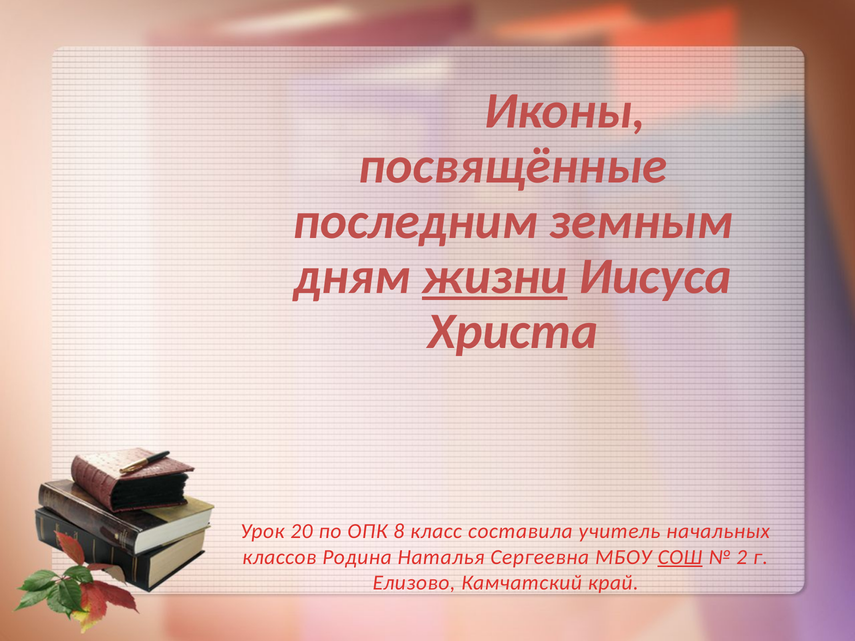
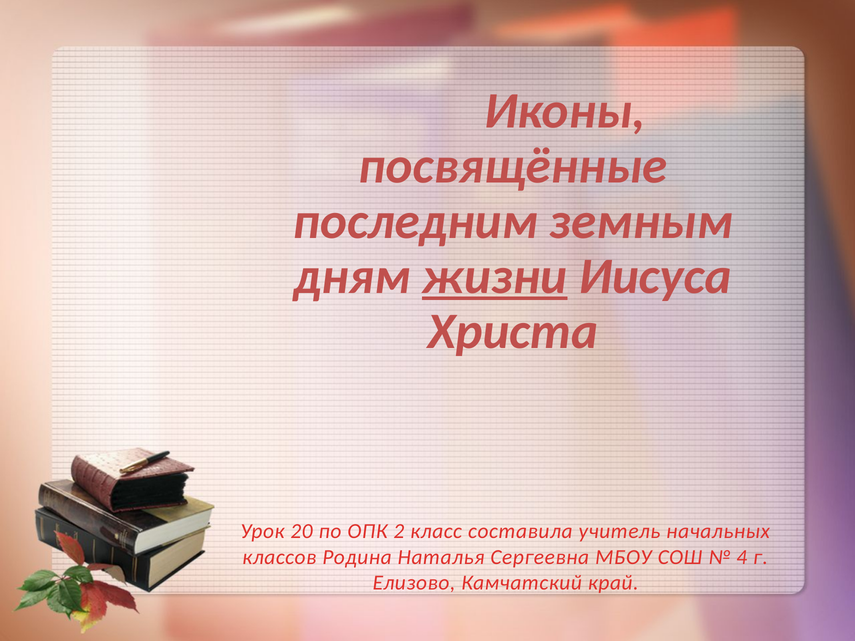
8: 8 -> 2 (399, 532)
СОШ underline: present -> none (680, 557)
2: 2 -> 4 (742, 557)
